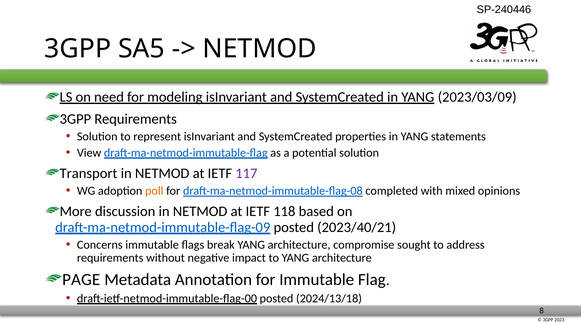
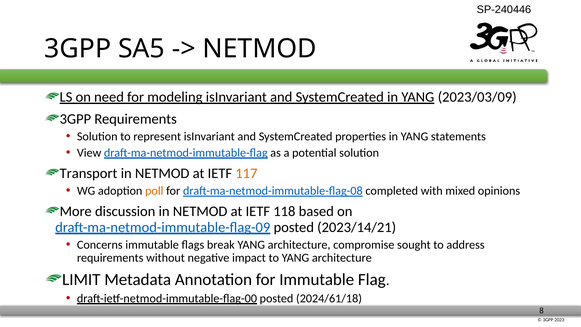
117 colour: purple -> orange (246, 173)
2023/40/21: 2023/40/21 -> 2023/14/21 (357, 227)
PAGE: PAGE -> LIMIT (81, 279)
2024/13/18: 2024/13/18 -> 2024/61/18 (329, 298)
